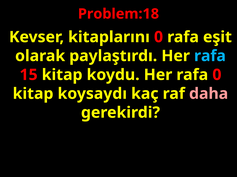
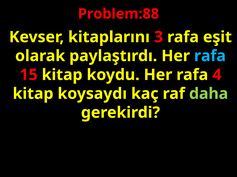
Problem:18: Problem:18 -> Problem:88 (118, 14)
kitaplarını 0: 0 -> 3 (159, 37)
rafa 0: 0 -> 4 (217, 75)
daha colour: pink -> light green (209, 94)
